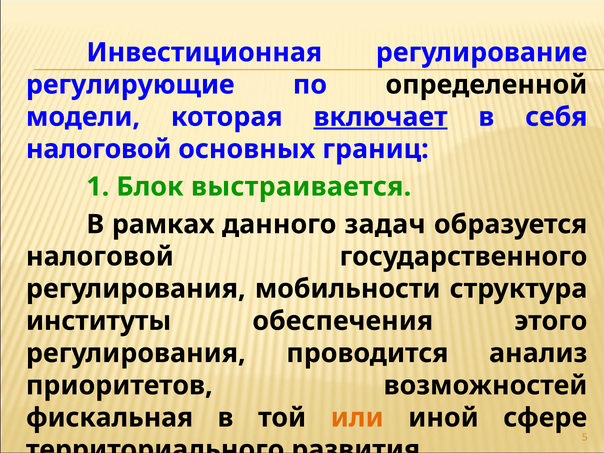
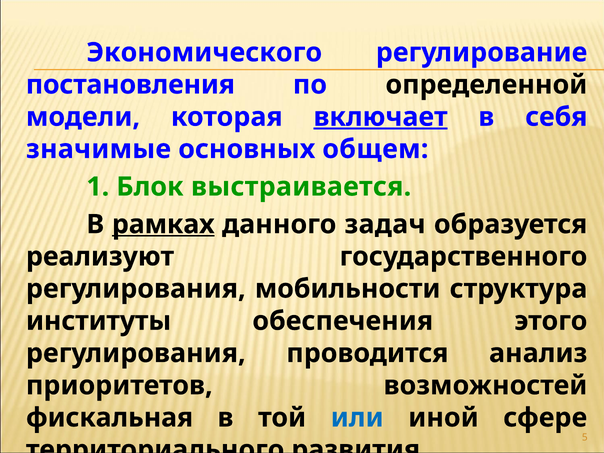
Инвестиционная: Инвестиционная -> Экономического (204, 52)
регулирующие: регулирующие -> постановления (130, 85)
налоговой: налоговой -> значимые (98, 149)
границ: границ -> общем (375, 149)
рамках underline: none -> present (163, 224)
налоговой: налоговой -> реализуют (100, 257)
или colour: orange -> blue (357, 418)
